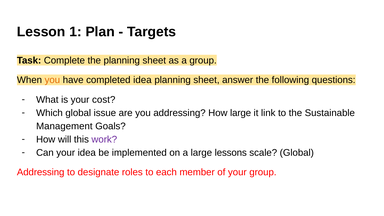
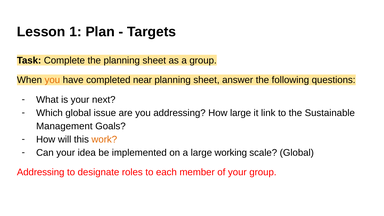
completed idea: idea -> near (143, 80)
cost: cost -> next (104, 100)
work colour: purple -> orange (104, 139)
lessons: lessons -> working (231, 153)
